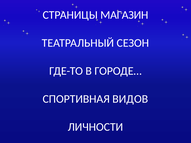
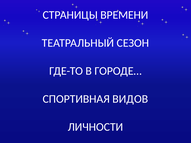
МАГАЗИН: МАГАЗИН -> ВРЕМЕНИ (124, 15)
